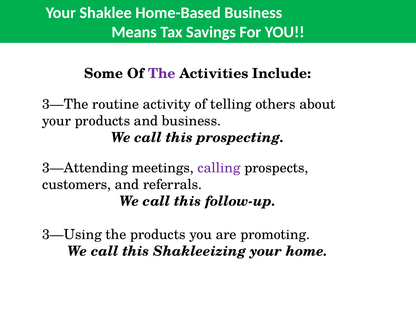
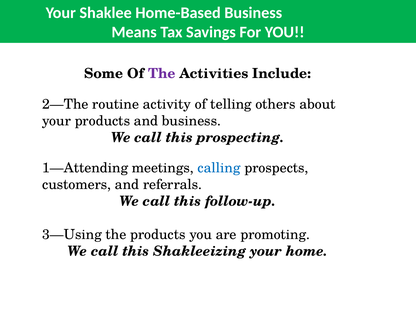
3—The: 3—The -> 2—The (65, 104)
3—Attending: 3—Attending -> 1—Attending (85, 168)
calling colour: purple -> blue (219, 168)
